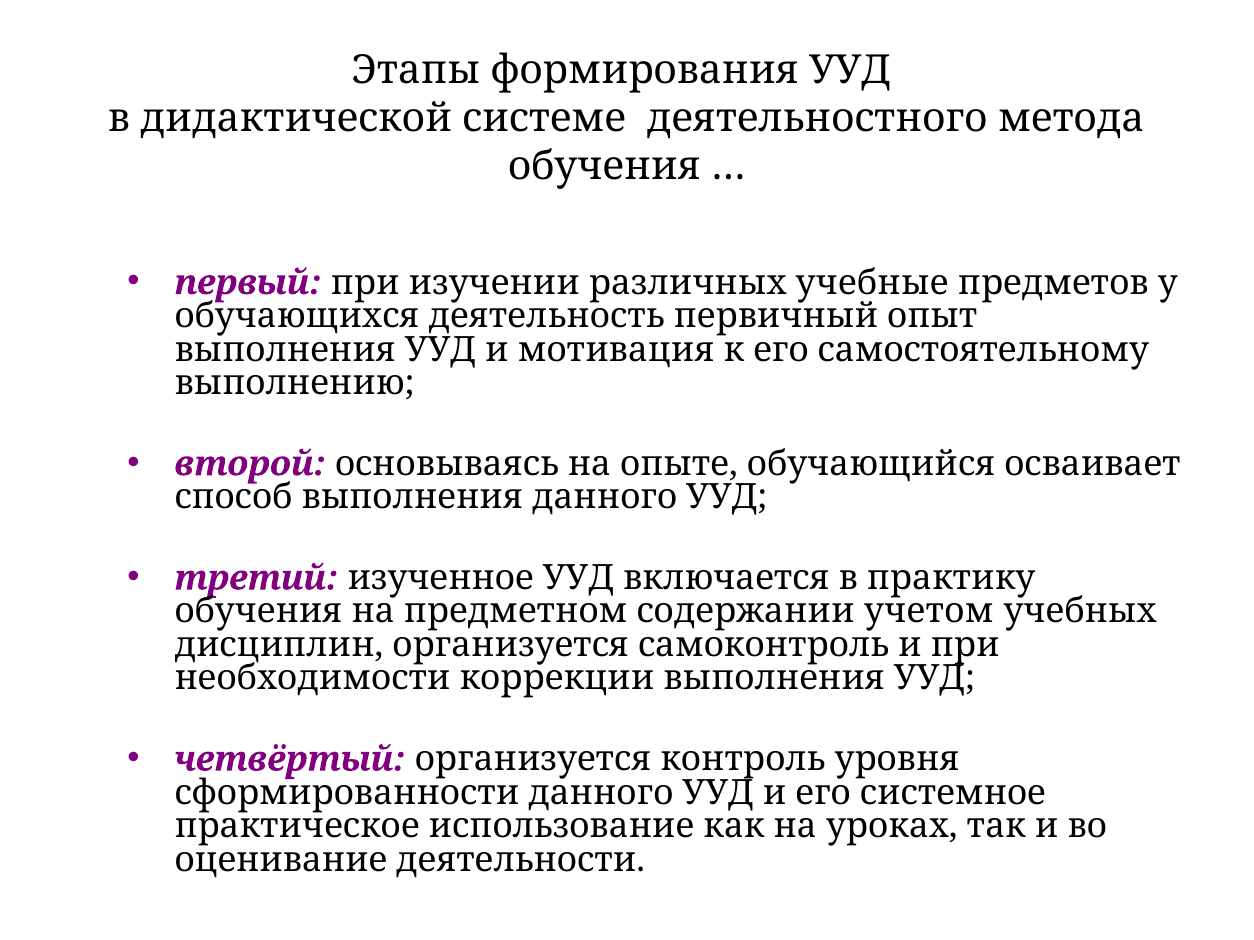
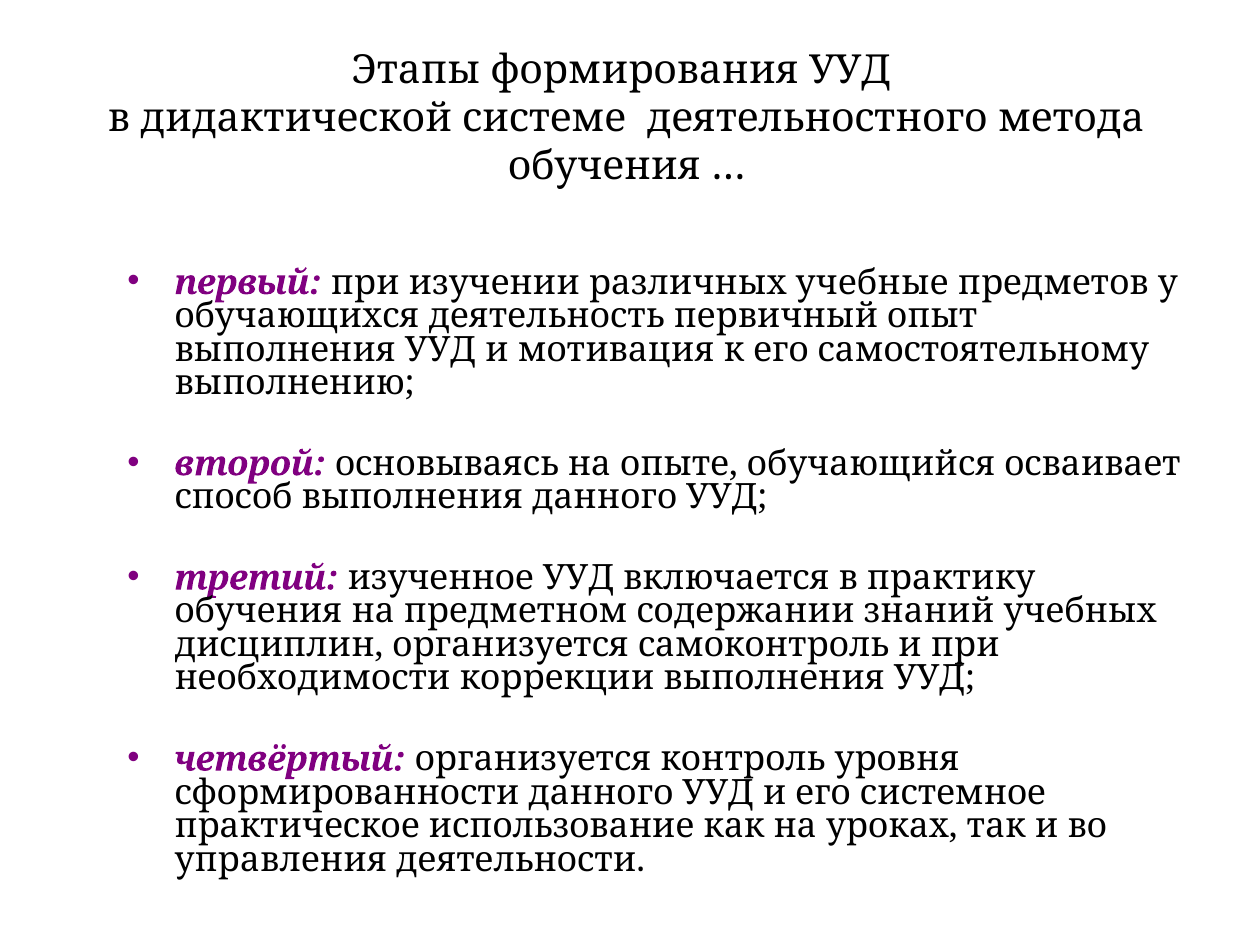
учетом: учетом -> знаний (929, 612)
оценивание: оценивание -> управления (281, 860)
